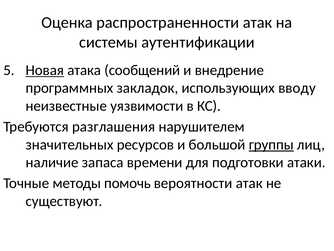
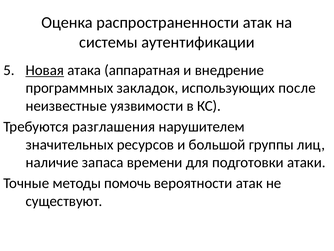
сообщений: сообщений -> аппаратная (142, 70)
вводу: вводу -> после (297, 88)
группы underline: present -> none (271, 144)
